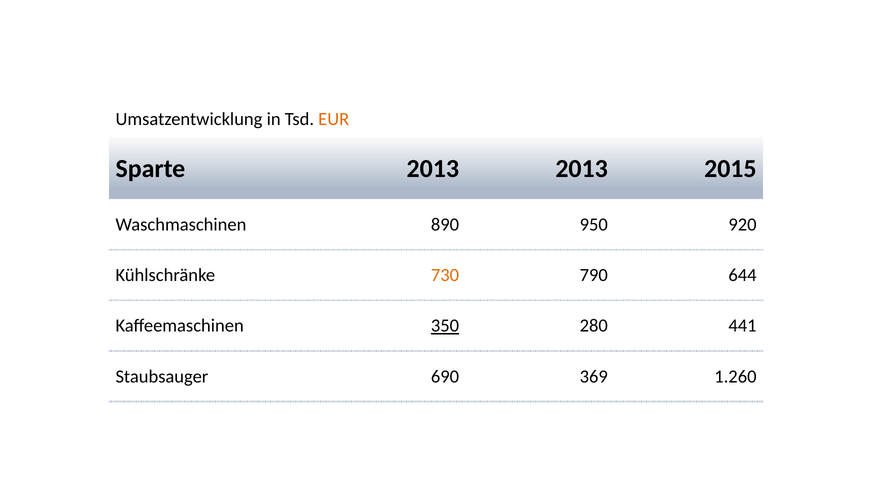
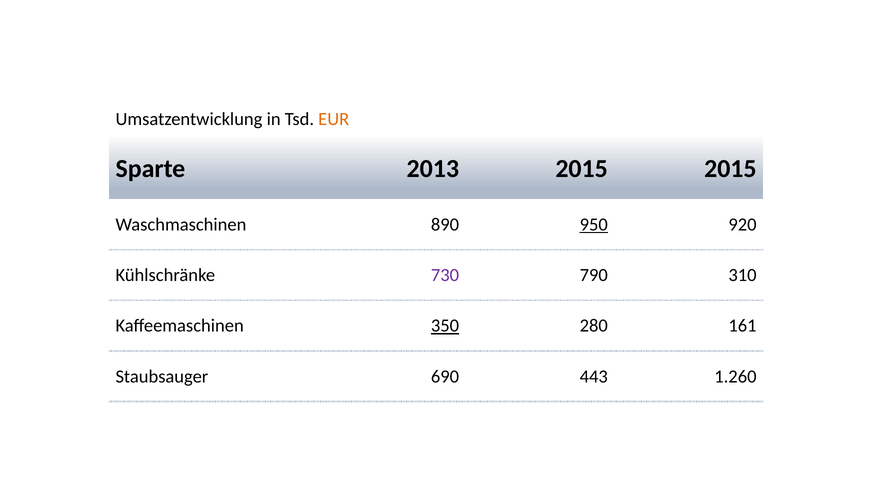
2013 2013: 2013 -> 2015 (582, 168)
950 underline: none -> present (594, 224)
730 colour: orange -> purple (445, 275)
644: 644 -> 310 (743, 275)
441: 441 -> 161 (743, 325)
369: 369 -> 443 (594, 376)
